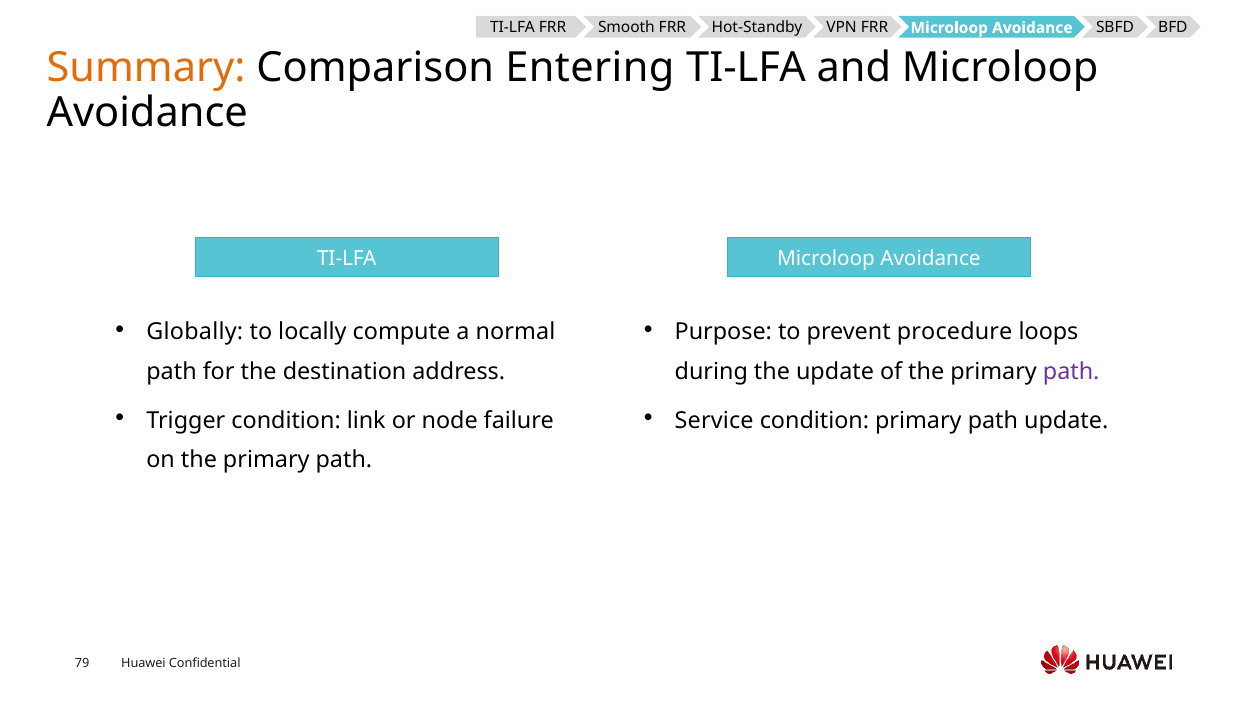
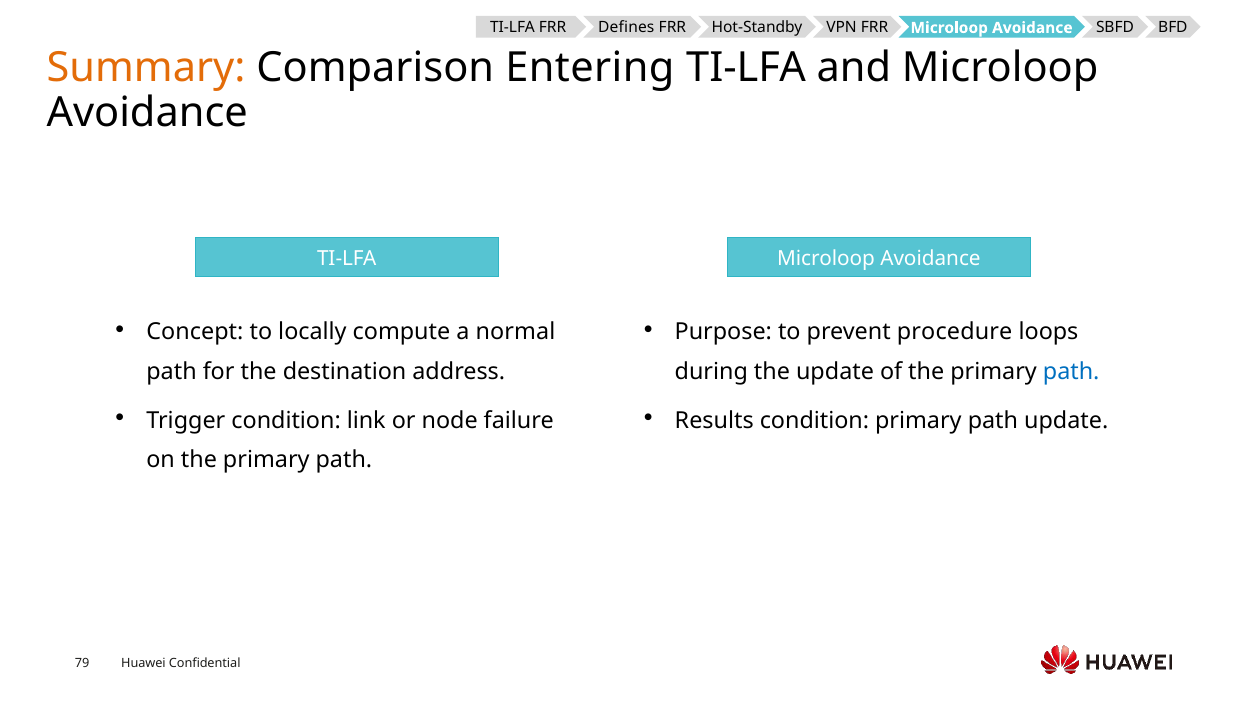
Smooth: Smooth -> Defines (626, 28)
Globally: Globally -> Concept (195, 332)
path colour: purple -> blue (1071, 371)
Service: Service -> Results (714, 421)
